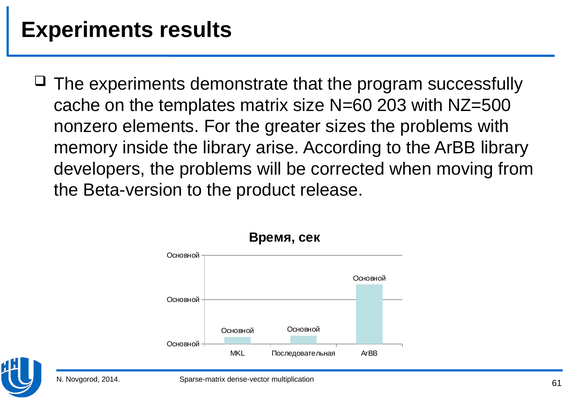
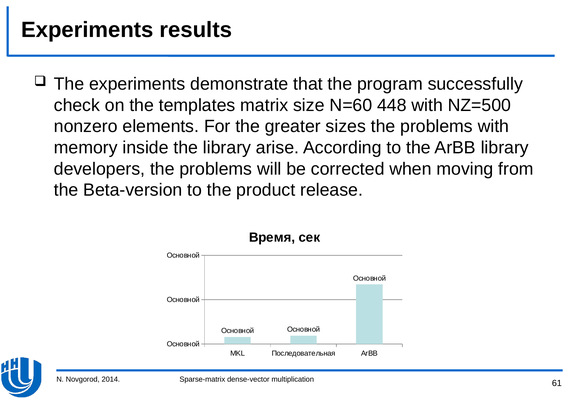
cache: cache -> check (77, 105)
203: 203 -> 448 (392, 105)
